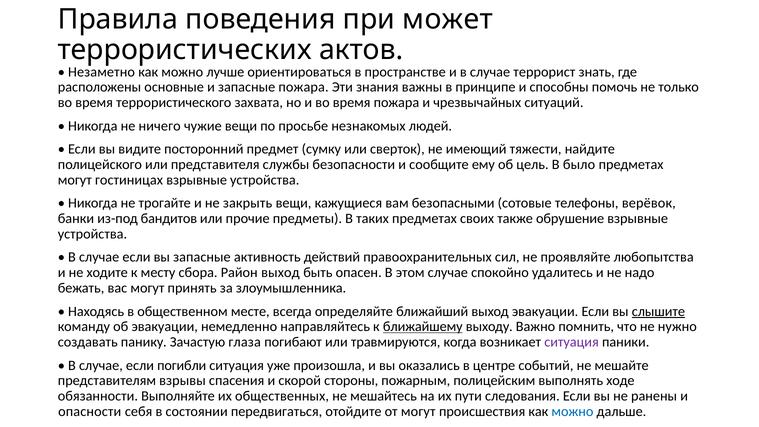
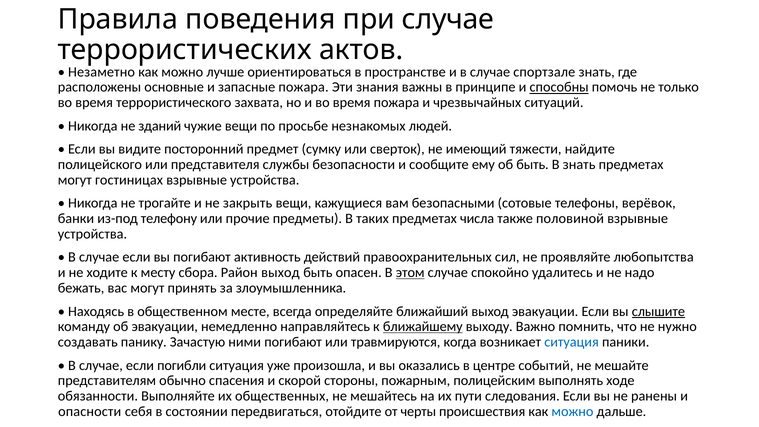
при может: может -> случае (448, 19)
террорист: террорист -> спортзале (544, 72)
способны underline: none -> present (559, 87)
ничего: ничего -> зданий (160, 126)
об цель: цель -> быть (533, 165)
В было: было -> знать (579, 165)
бандитов: бандитов -> телефону (169, 219)
своих: своих -> числа (477, 219)
обрушение: обрушение -> половиной (570, 219)
вы запасные: запасные -> погибают (202, 257)
этом underline: none -> present (410, 273)
глаза: глаза -> ними (245, 342)
ситуация colour: purple -> blue (572, 342)
взрывы: взрывы -> обычно (182, 381)
от могут: могут -> черты (418, 411)
